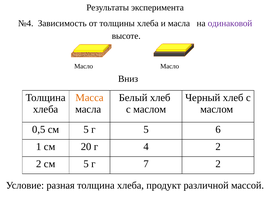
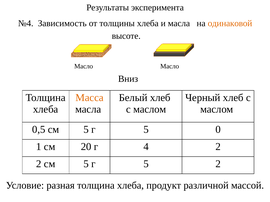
одинаковой colour: purple -> orange (230, 23)
6: 6 -> 0 (218, 130)
7: 7 -> 5 (146, 164)
